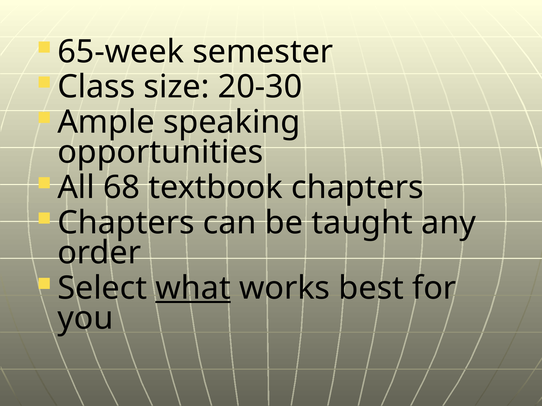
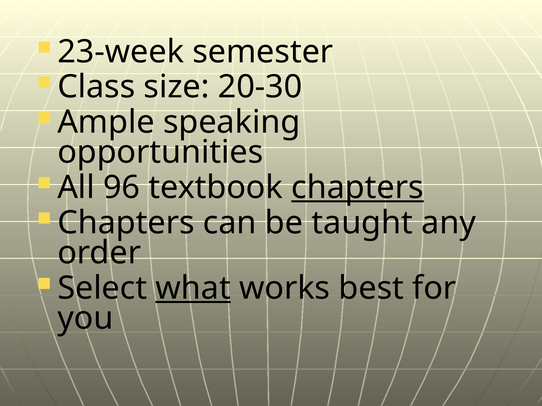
65-week: 65-week -> 23-week (121, 52)
68: 68 -> 96 (122, 188)
chapters underline: none -> present (357, 188)
